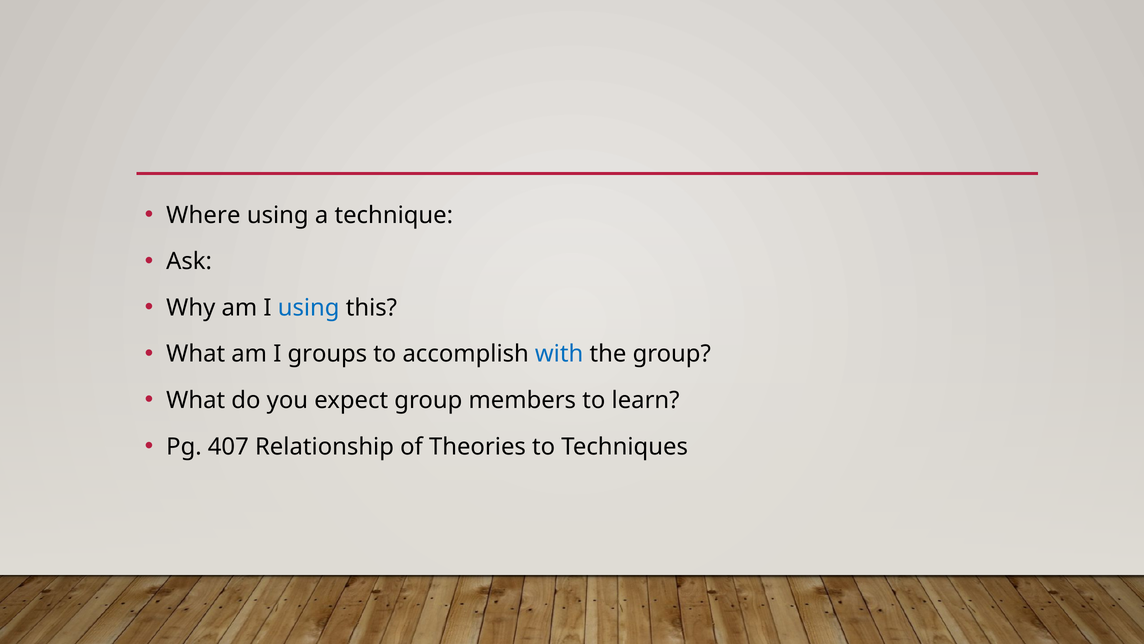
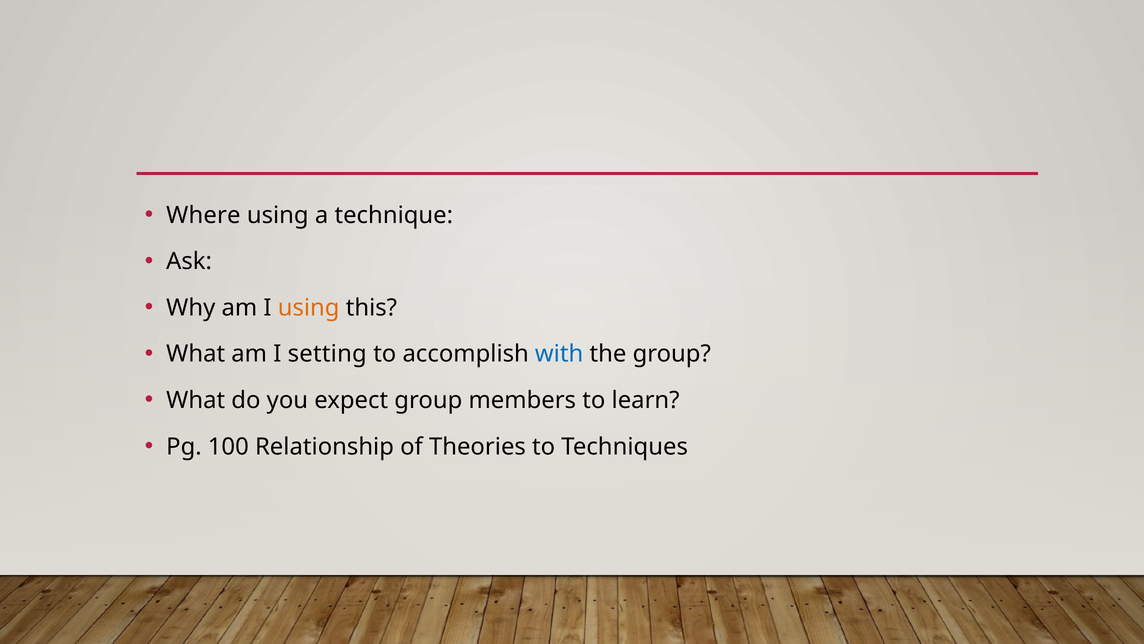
using colour: blue -> orange (309, 308)
groups: groups -> setting (327, 354)
407: 407 -> 100 (228, 446)
